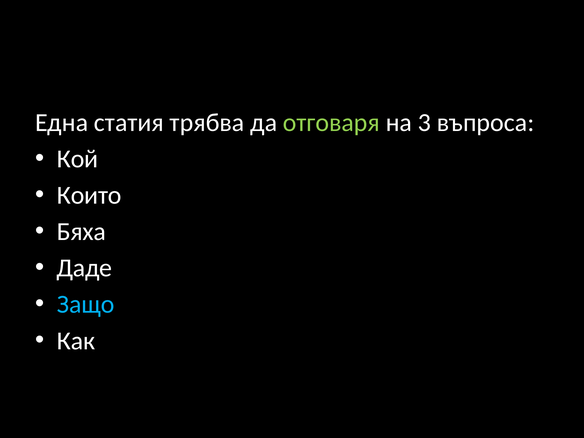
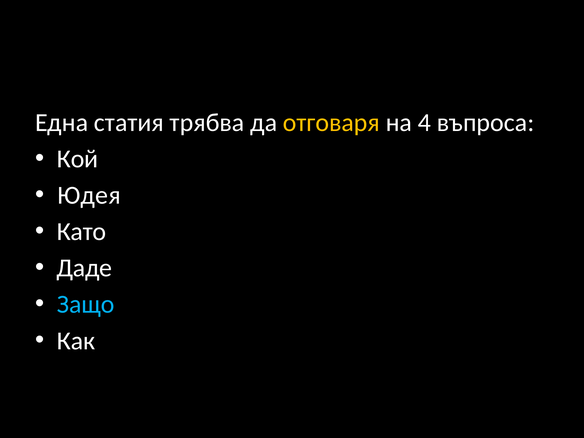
отговаря colour: light green -> yellow (331, 123)
3: 3 -> 4 (424, 123)
Които: Които -> Юдея (89, 195)
Бяха: Бяха -> Като (81, 232)
